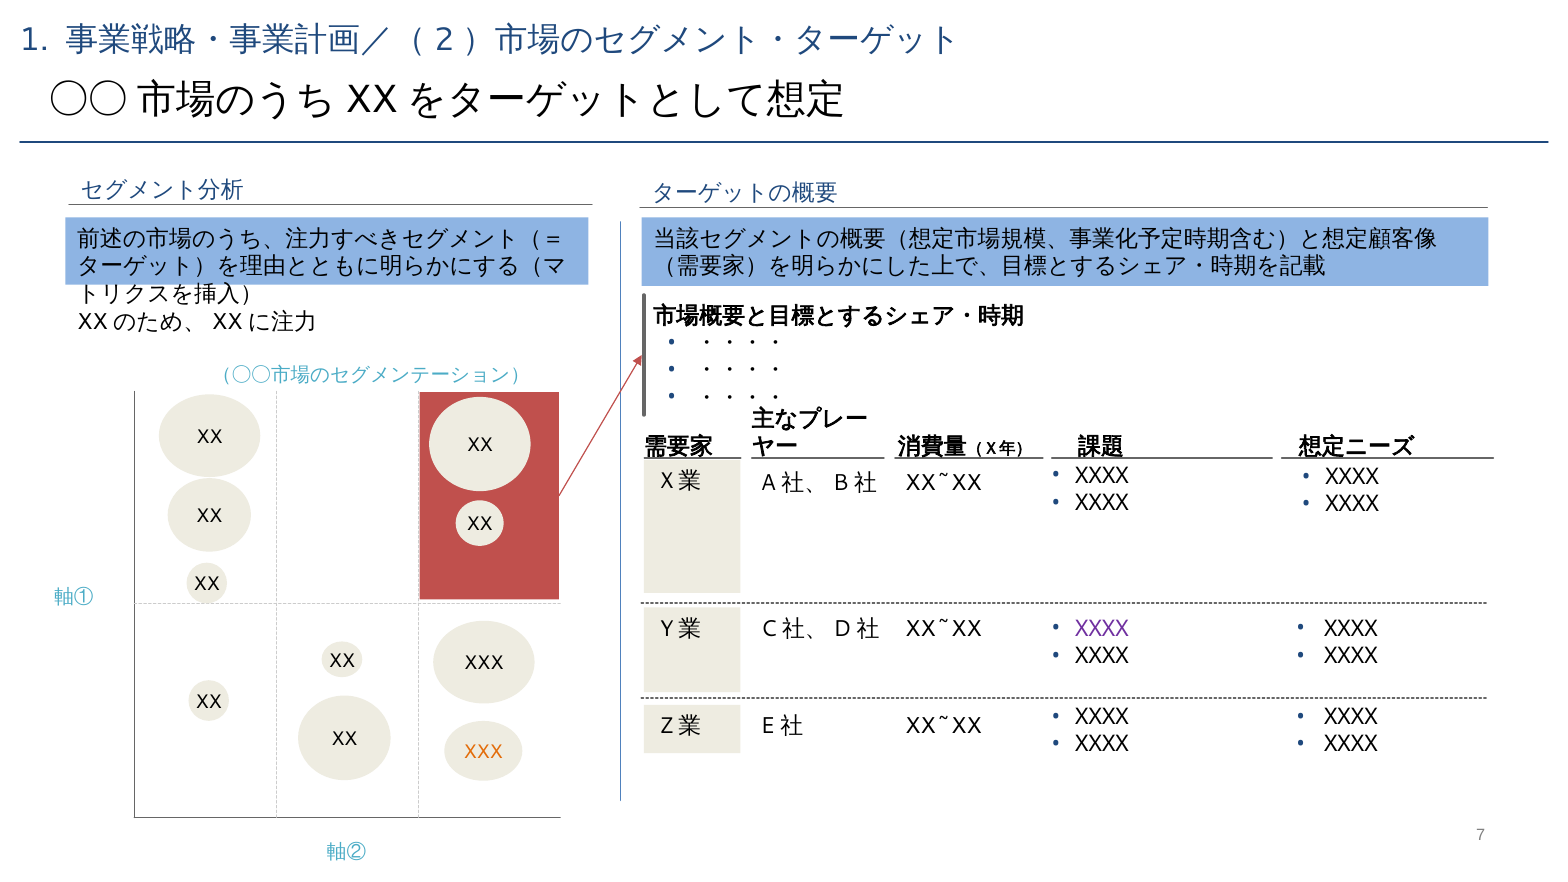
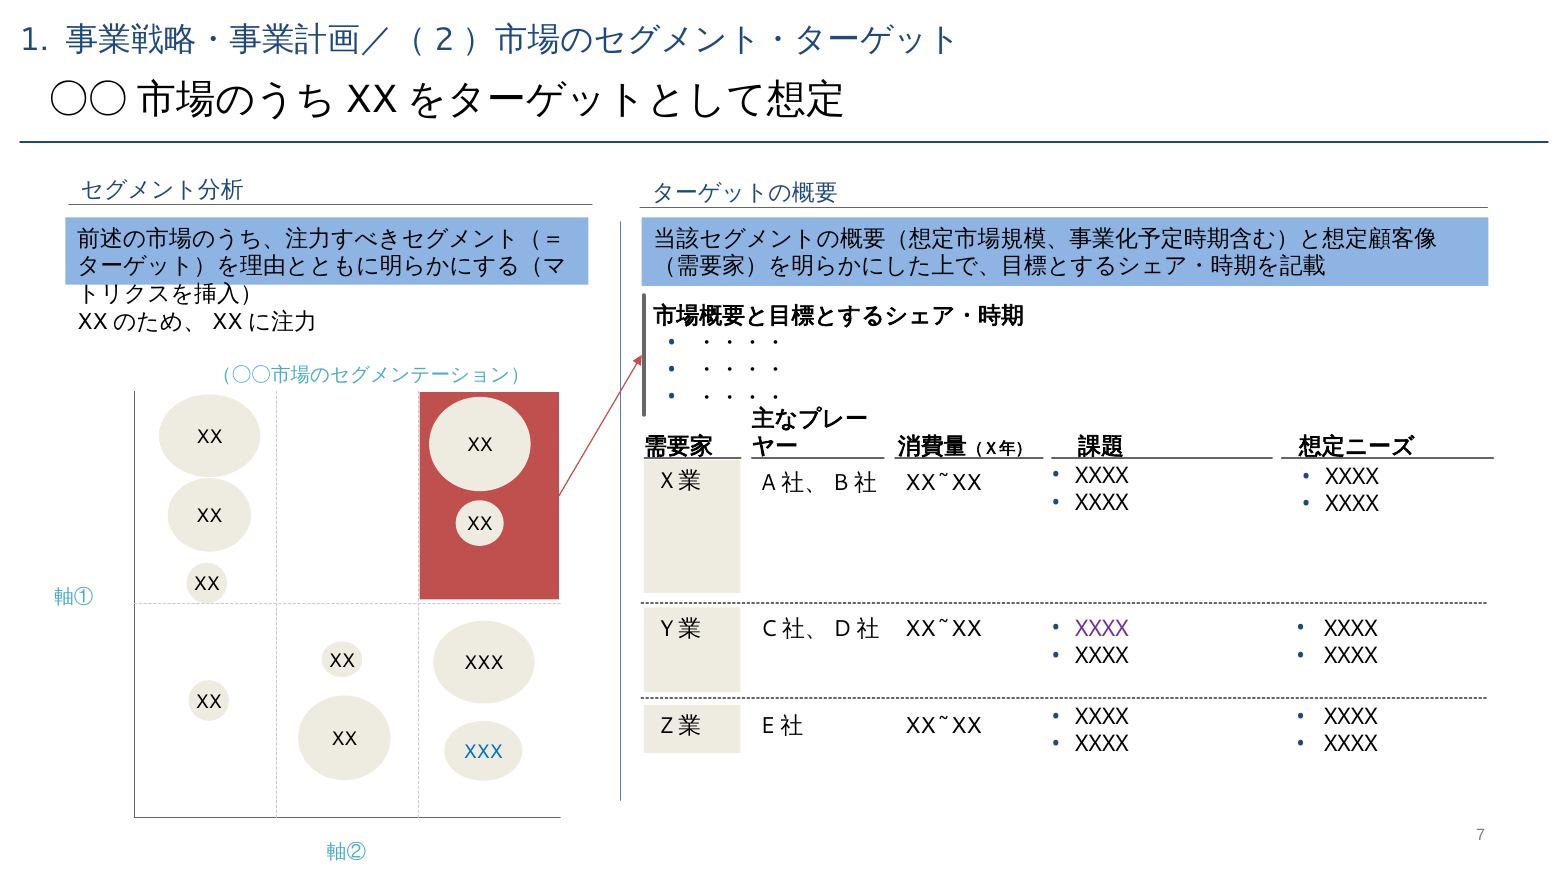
XXX colour: orange -> blue (483, 752)
